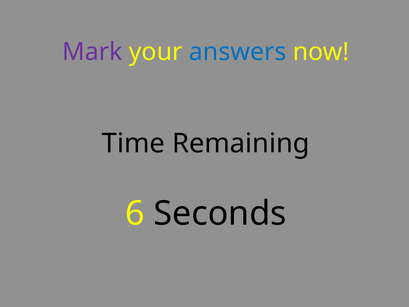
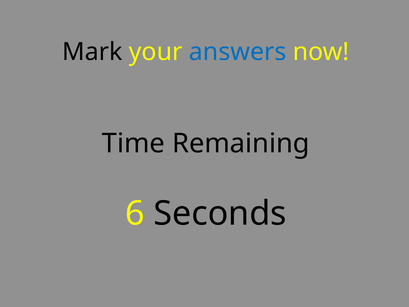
Mark colour: purple -> black (92, 52)
